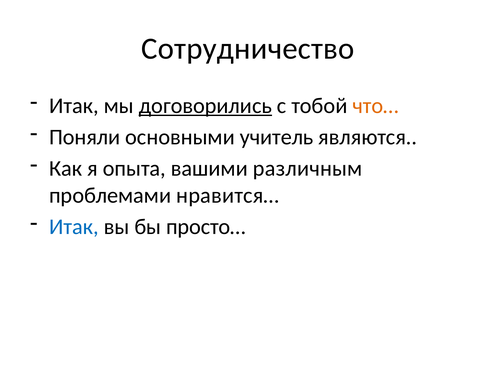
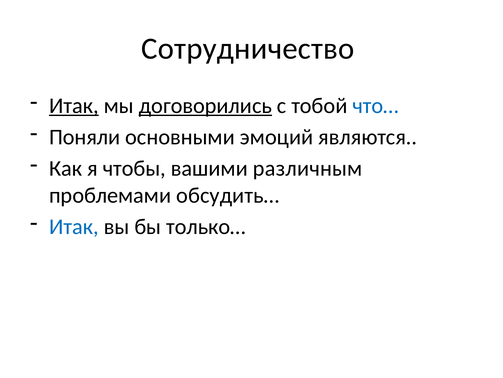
Итак underline: none -> present (74, 106)
что… colour: orange -> blue (376, 106)
учитель: учитель -> эмоций (277, 137)
опыта: опыта -> чтобы (134, 168)
нравится…: нравится… -> обсудить… (228, 195)
просто…: просто… -> только… (206, 226)
